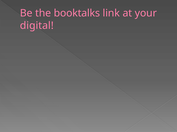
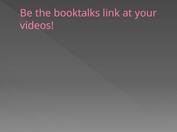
digital: digital -> videos (37, 26)
